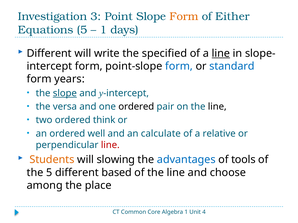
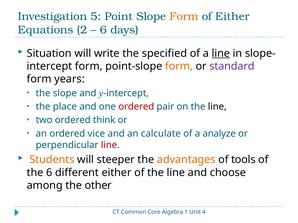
3: 3 -> 5 (96, 16)
Equations 5: 5 -> 2 (82, 30)
1: 1 -> 6 (103, 30)
Different: Different -> Situation (49, 53)
form colour: blue -> orange (179, 66)
standard colour: blue -> purple (232, 66)
slope underline: present -> none (65, 93)
versa: versa -> place (65, 107)
ordered colour: black -> red (136, 107)
well: well -> vice (96, 134)
relative: relative -> analyze (219, 134)
slowing: slowing -> steeper (116, 160)
advantages colour: blue -> orange (186, 160)
the 5: 5 -> 6 (49, 173)
different based: based -> either (117, 173)
place: place -> other (98, 186)
